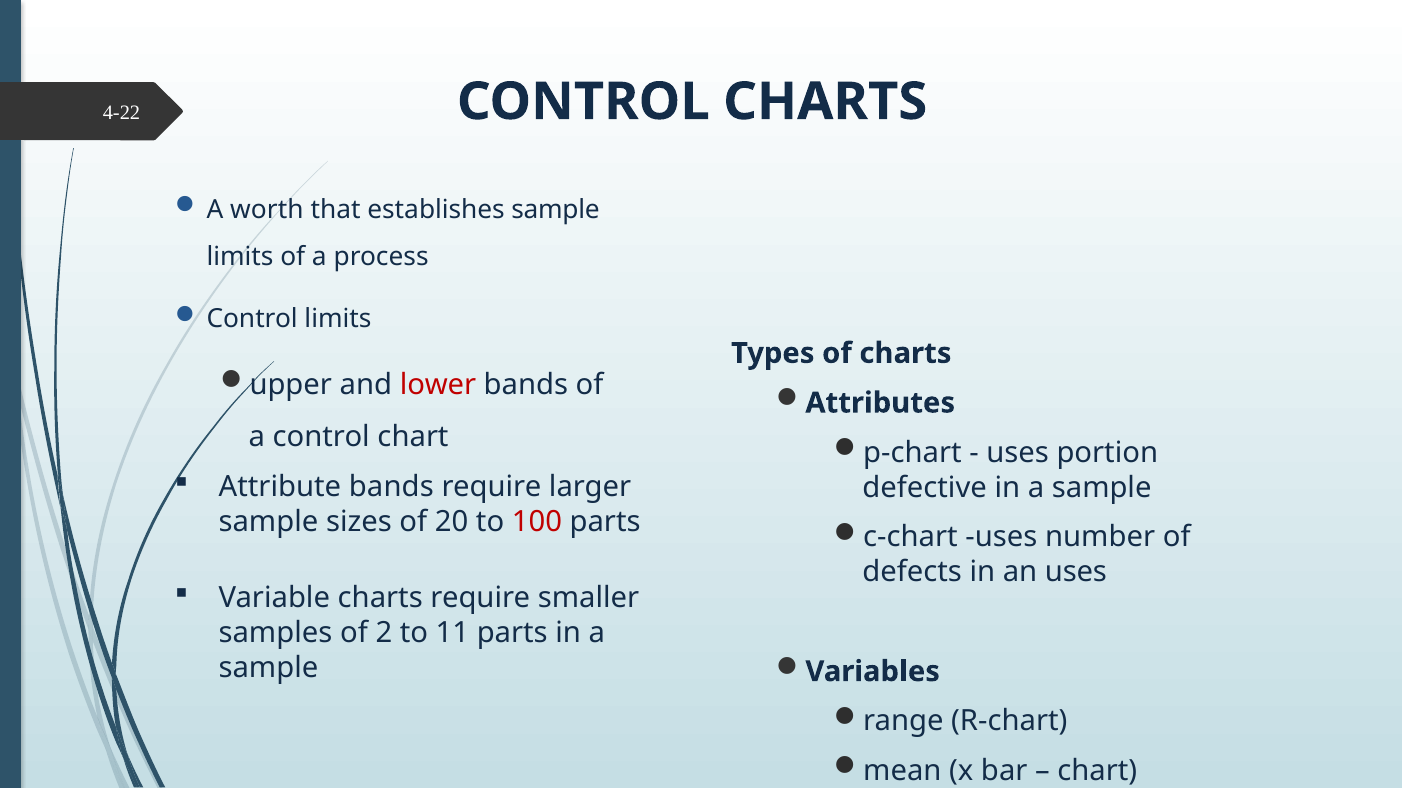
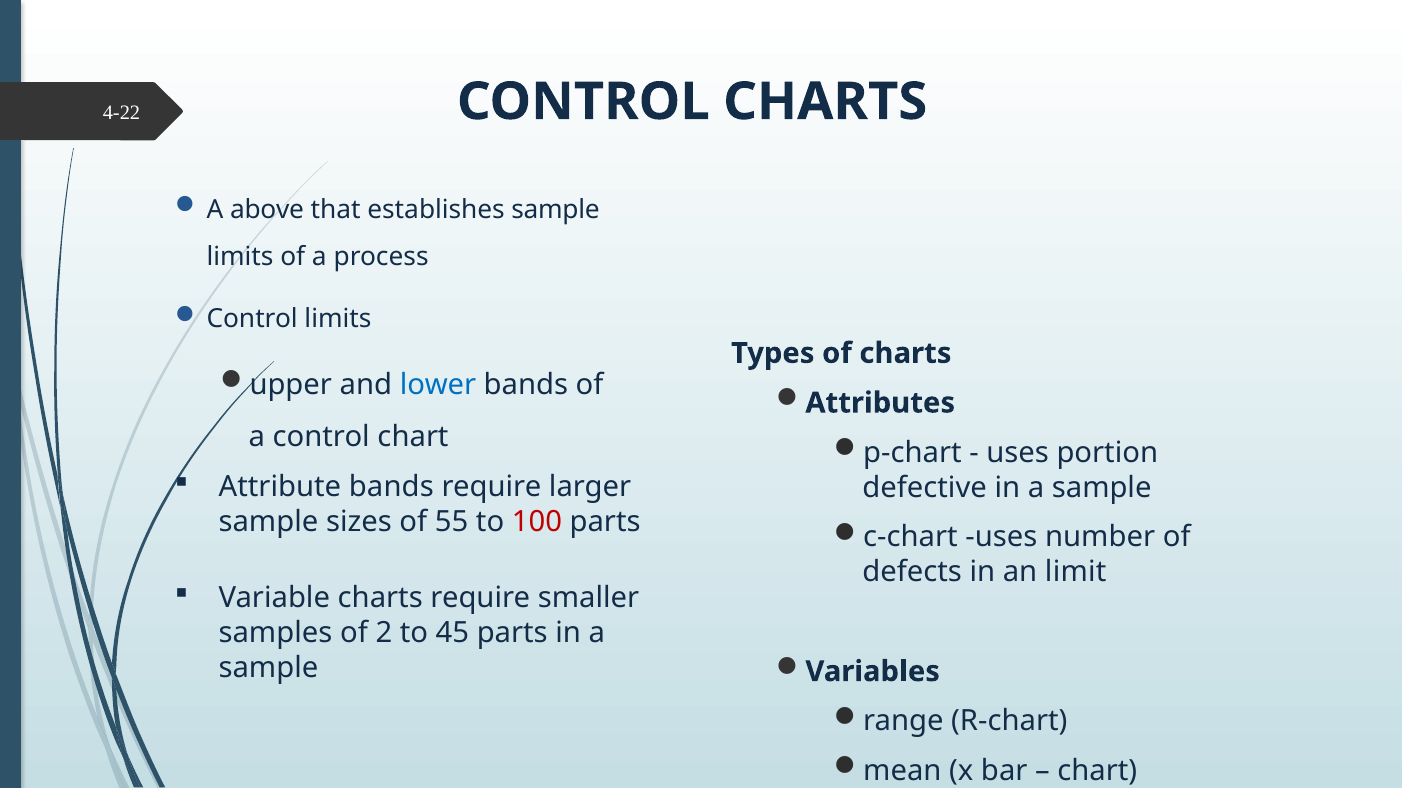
worth: worth -> above (267, 210)
lower colour: red -> blue (438, 385)
20: 20 -> 55 (452, 523)
an uses: uses -> limit (1076, 573)
11: 11 -> 45 (452, 634)
